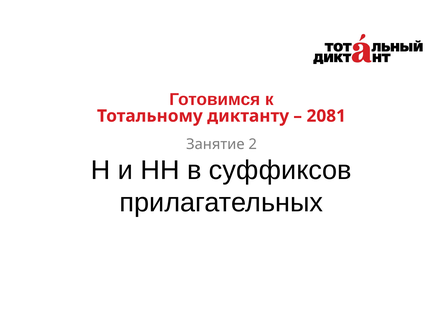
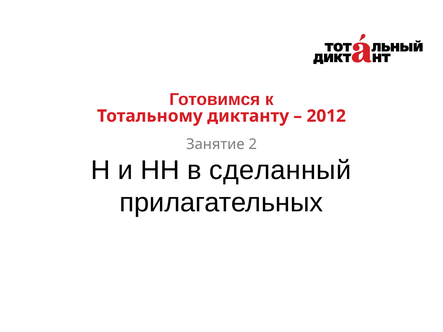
2081: 2081 -> 2012 (326, 116)
суффиксов: суффиксов -> сделанный (280, 170)
